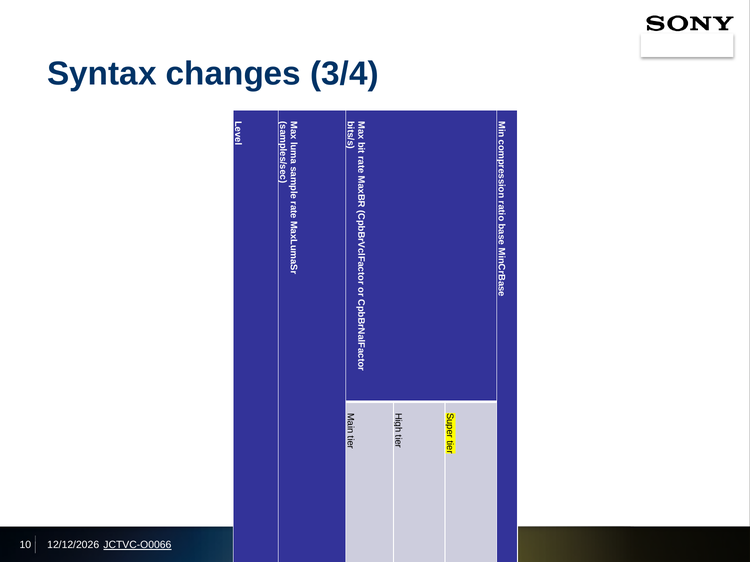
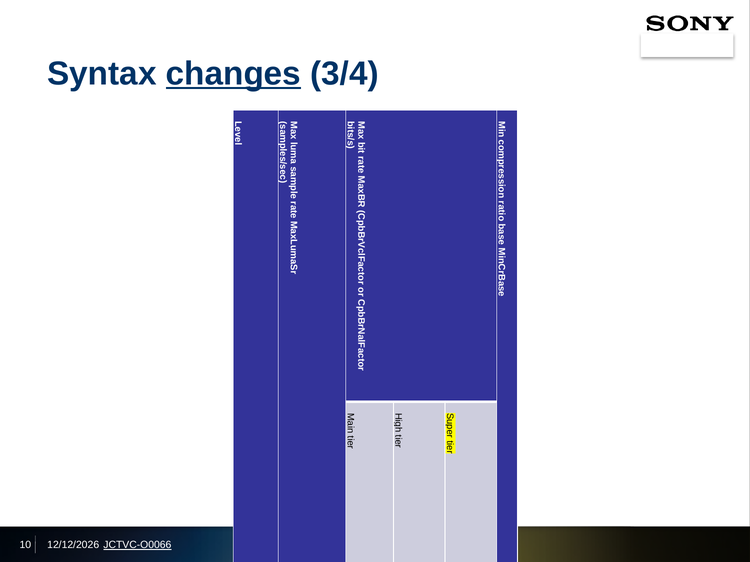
changes underline: none -> present (233, 74)
